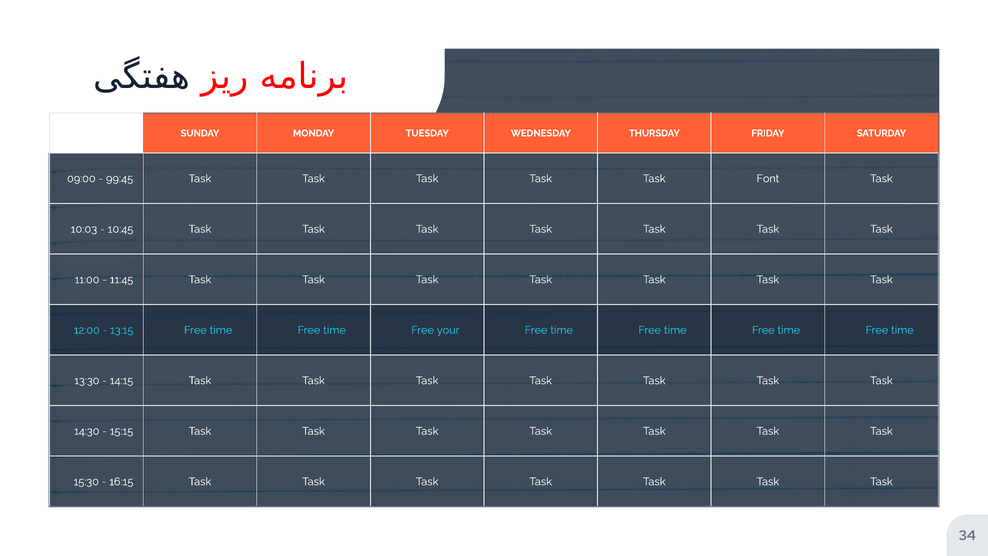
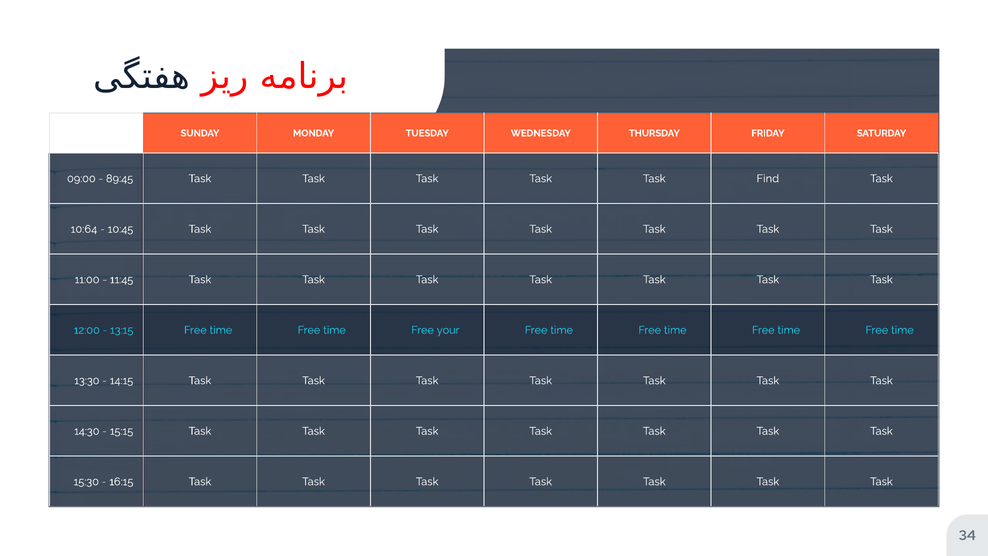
99:45: 99:45 -> 89:45 (120, 178)
Font: Font -> Find (768, 178)
10:03: 10:03 -> 10:64 (84, 229)
